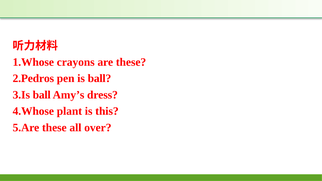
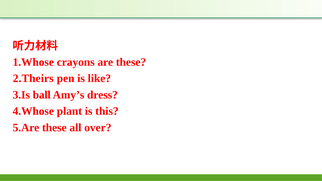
2.Pedros: 2.Pedros -> 2.Theirs (33, 79)
is ball: ball -> like (99, 79)
